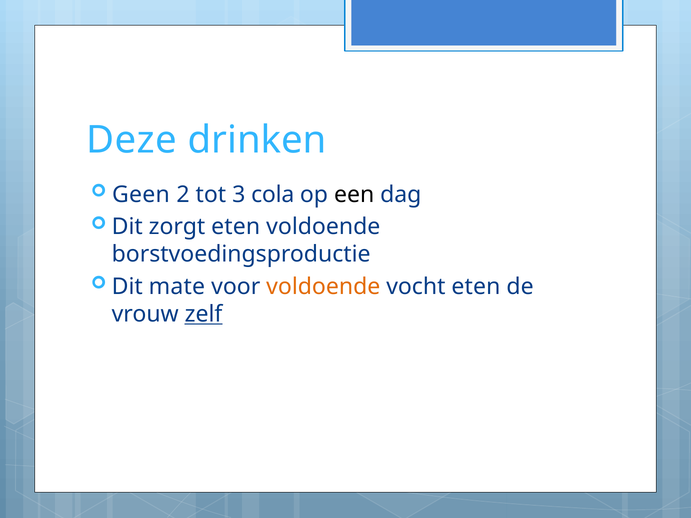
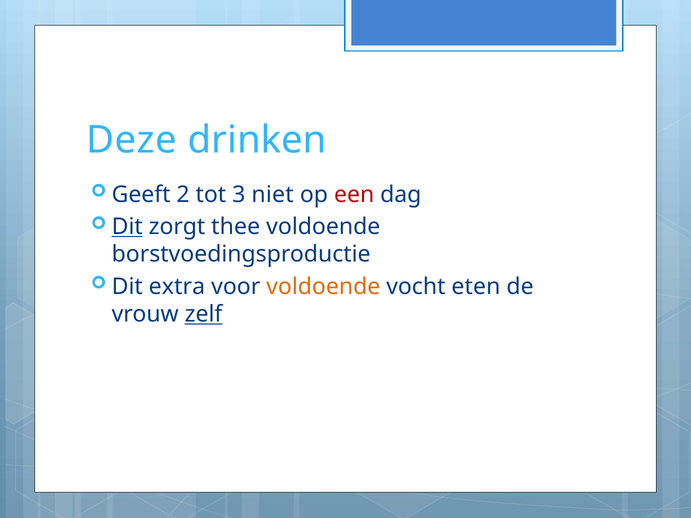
Geen: Geen -> Geeft (141, 195)
cola: cola -> niet (273, 195)
een colour: black -> red (354, 195)
Dit underline: none -> present (127, 227)
zorgt eten: eten -> thee (236, 227)
mate: mate -> extra (177, 287)
